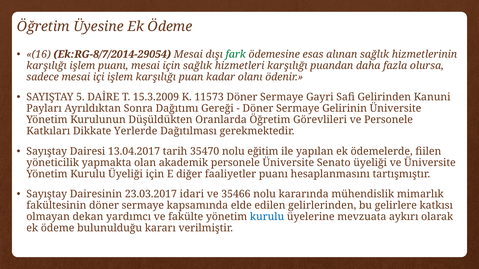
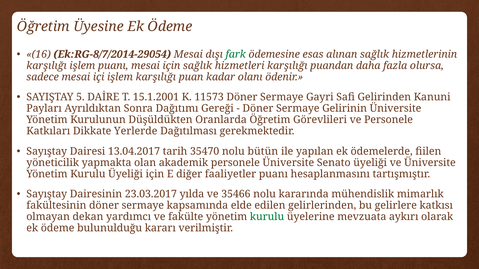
15.3.2009: 15.3.2009 -> 15.1.2001 (156, 97)
eğitim: eğitim -> bütün (263, 152)
idari: idari -> yılda (192, 195)
kurulu colour: blue -> green (267, 217)
